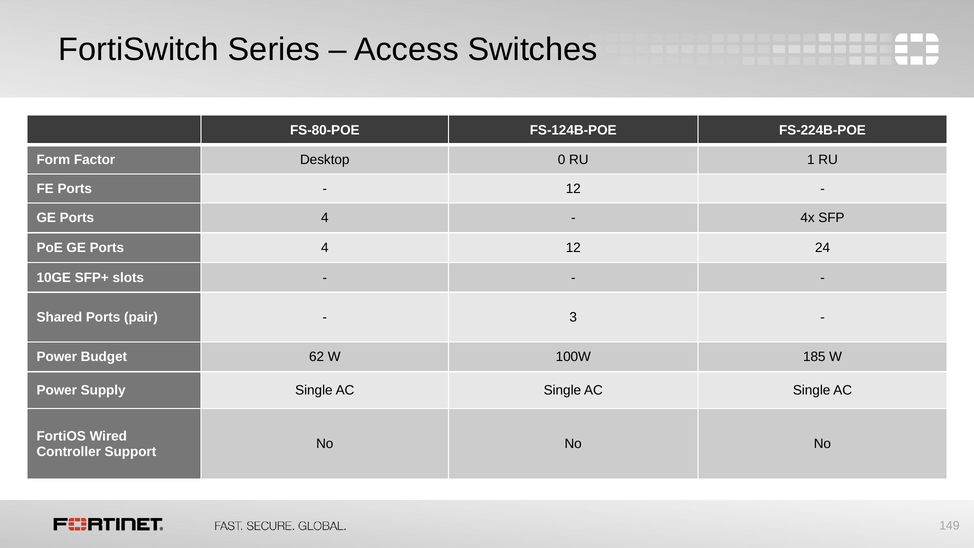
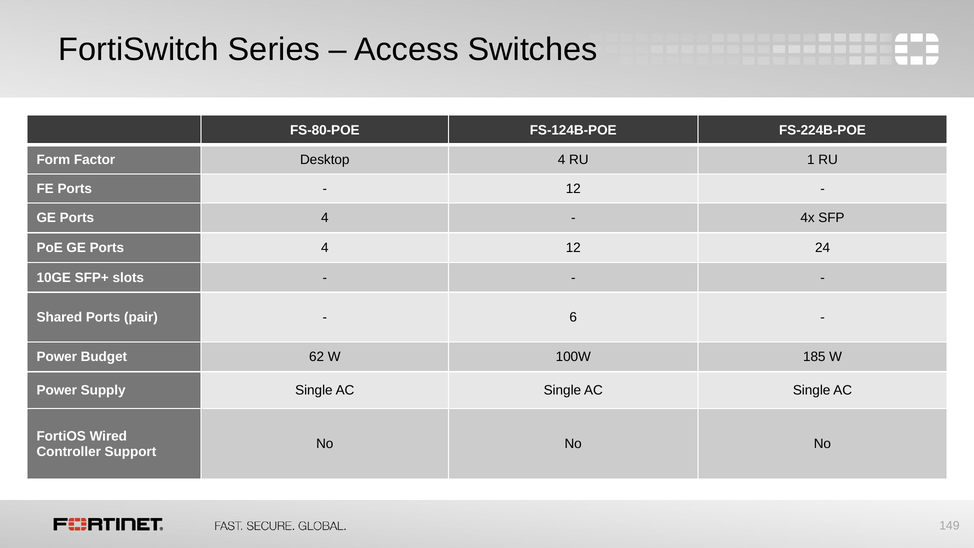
Desktop 0: 0 -> 4 (562, 160)
3: 3 -> 6 (573, 317)
